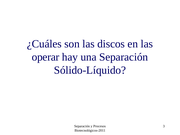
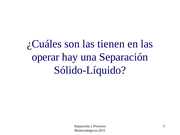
discos: discos -> tienen (111, 44)
